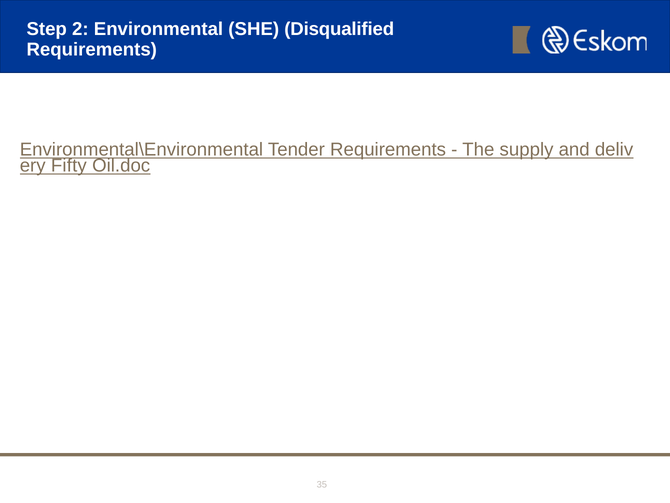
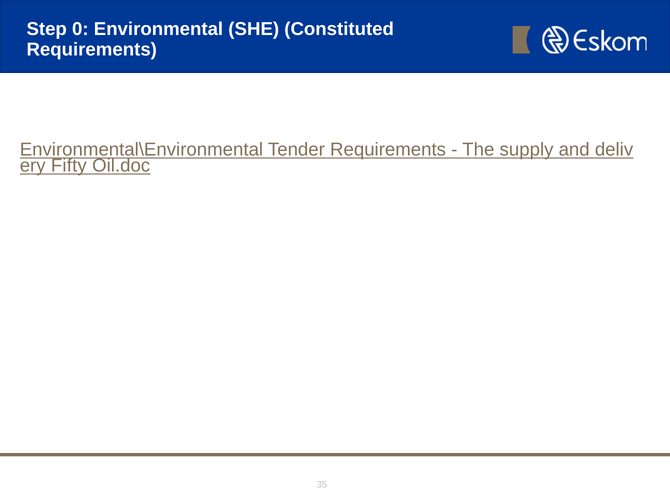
2: 2 -> 0 (80, 29)
Disqualified: Disqualified -> Constituted (339, 29)
